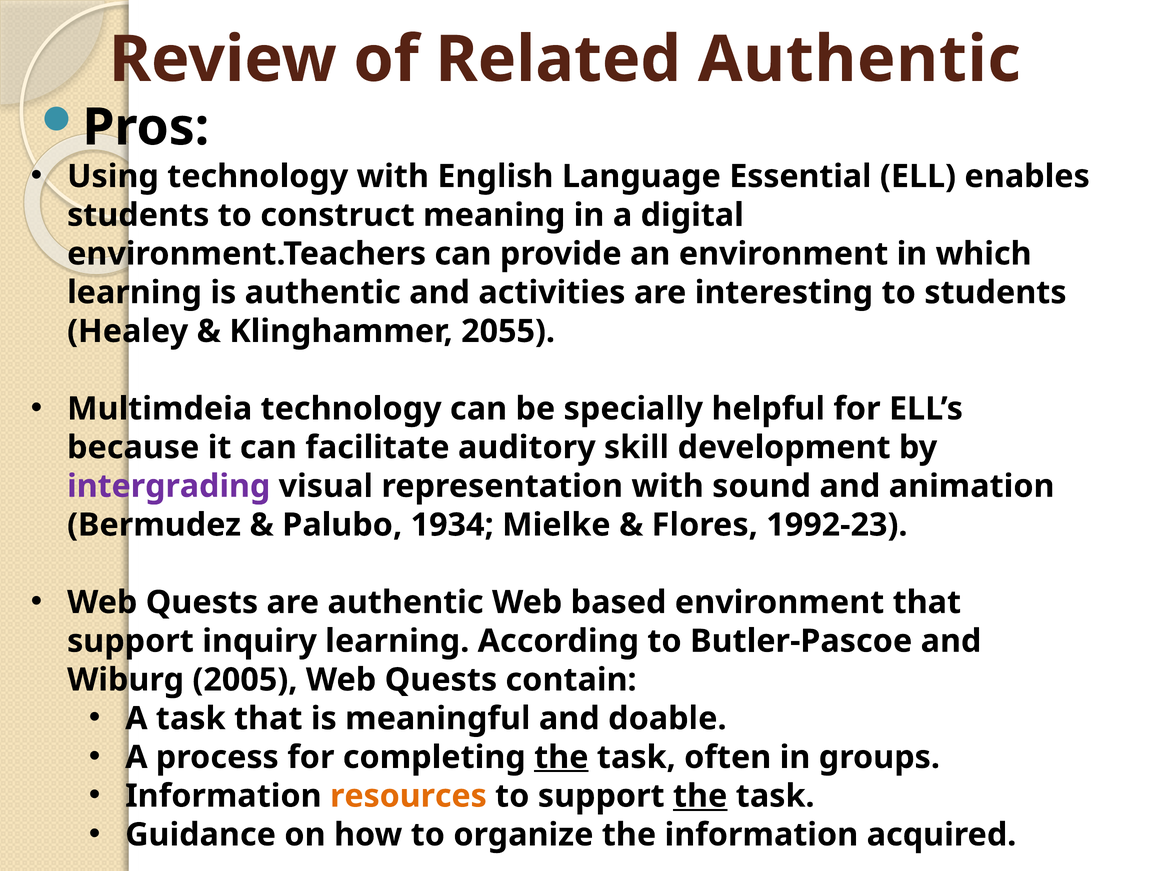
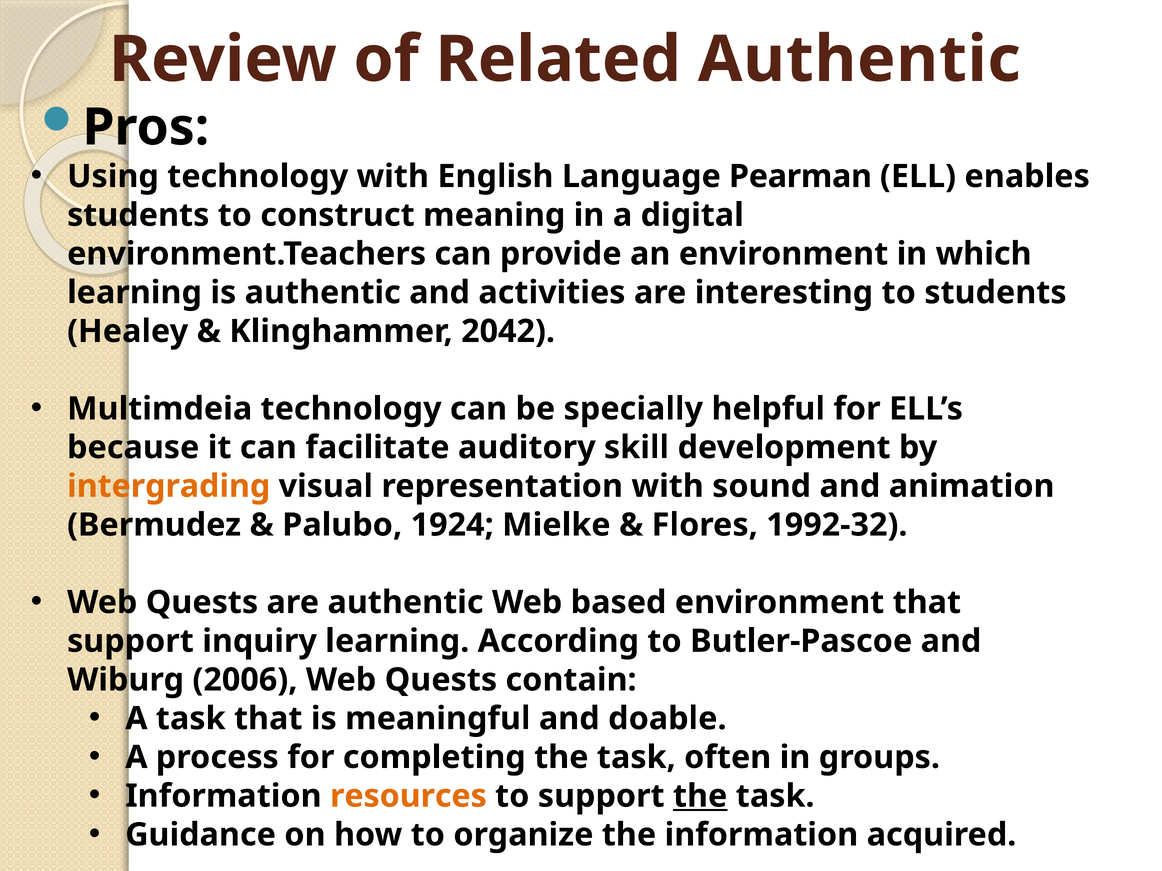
Essential: Essential -> Pearman (801, 176)
2055: 2055 -> 2042 (508, 331)
intergrading colour: purple -> orange (169, 486)
1934: 1934 -> 1924 (452, 525)
1992-23: 1992-23 -> 1992-32 (837, 525)
2005: 2005 -> 2006 (245, 680)
the underline: present -> none (561, 758)
